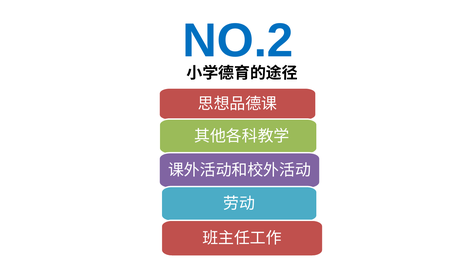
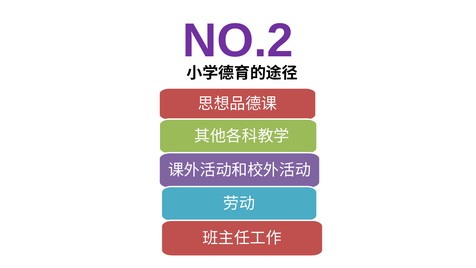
NO.2 colour: blue -> purple (238, 41)
